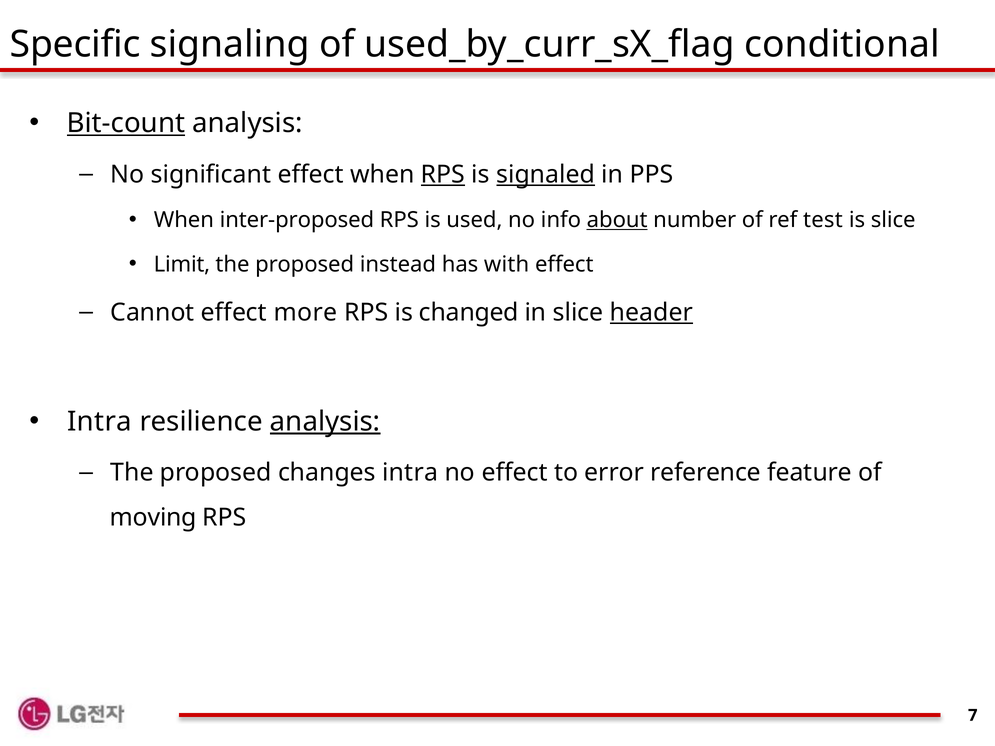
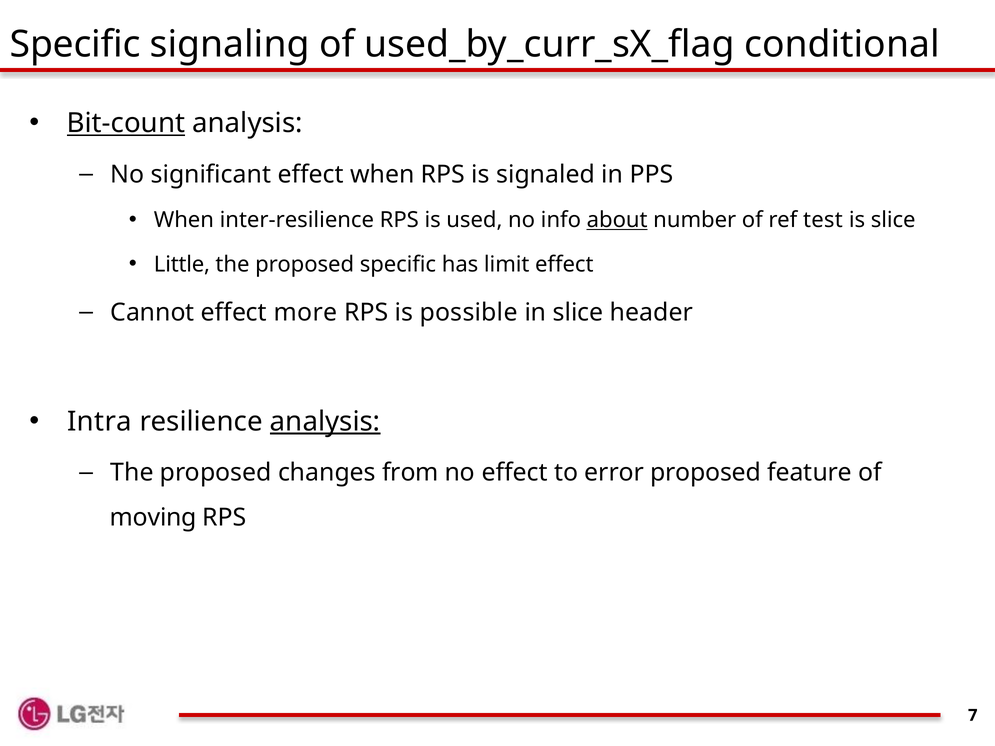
RPS underline: present -> none (443, 174)
signaled underline: present -> none (546, 174)
inter-proposed: inter-proposed -> inter-resilience (297, 220)
Limit: Limit -> Little (182, 264)
proposed instead: instead -> specific (398, 264)
with: with -> limit (507, 264)
changed: changed -> possible (469, 313)
header underline: present -> none (651, 313)
changes intra: intra -> from (410, 473)
error reference: reference -> proposed (706, 473)
